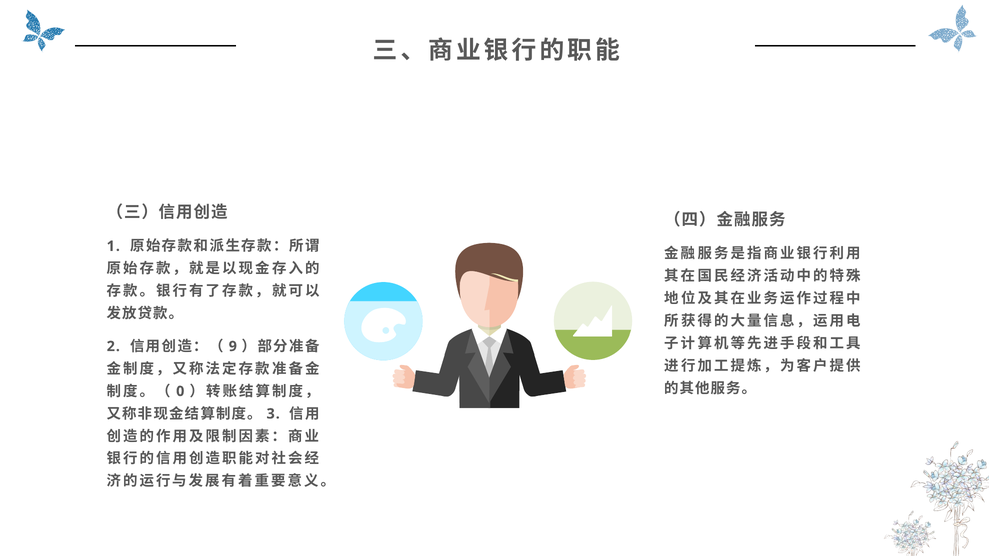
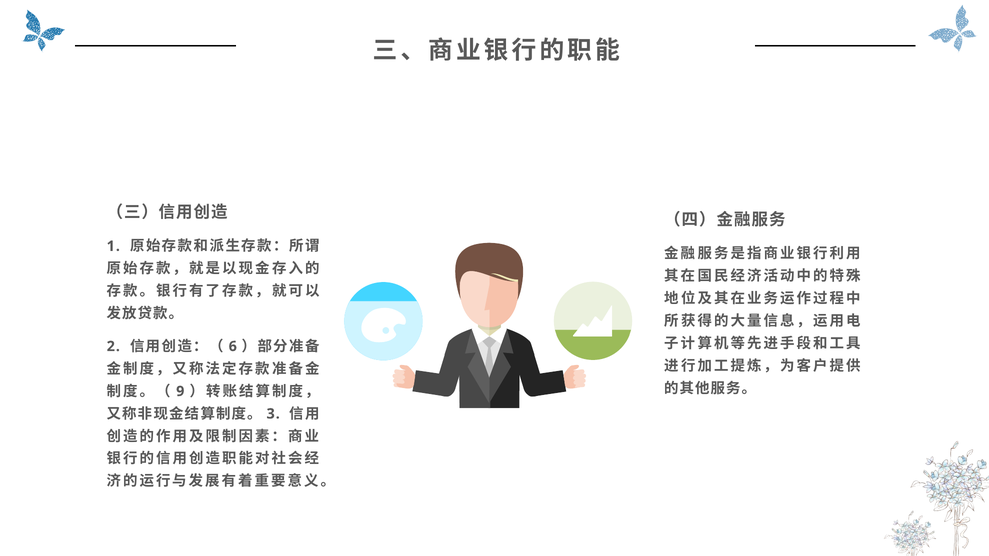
9: 9 -> 6 (233, 347)
0: 0 -> 9 (180, 392)
